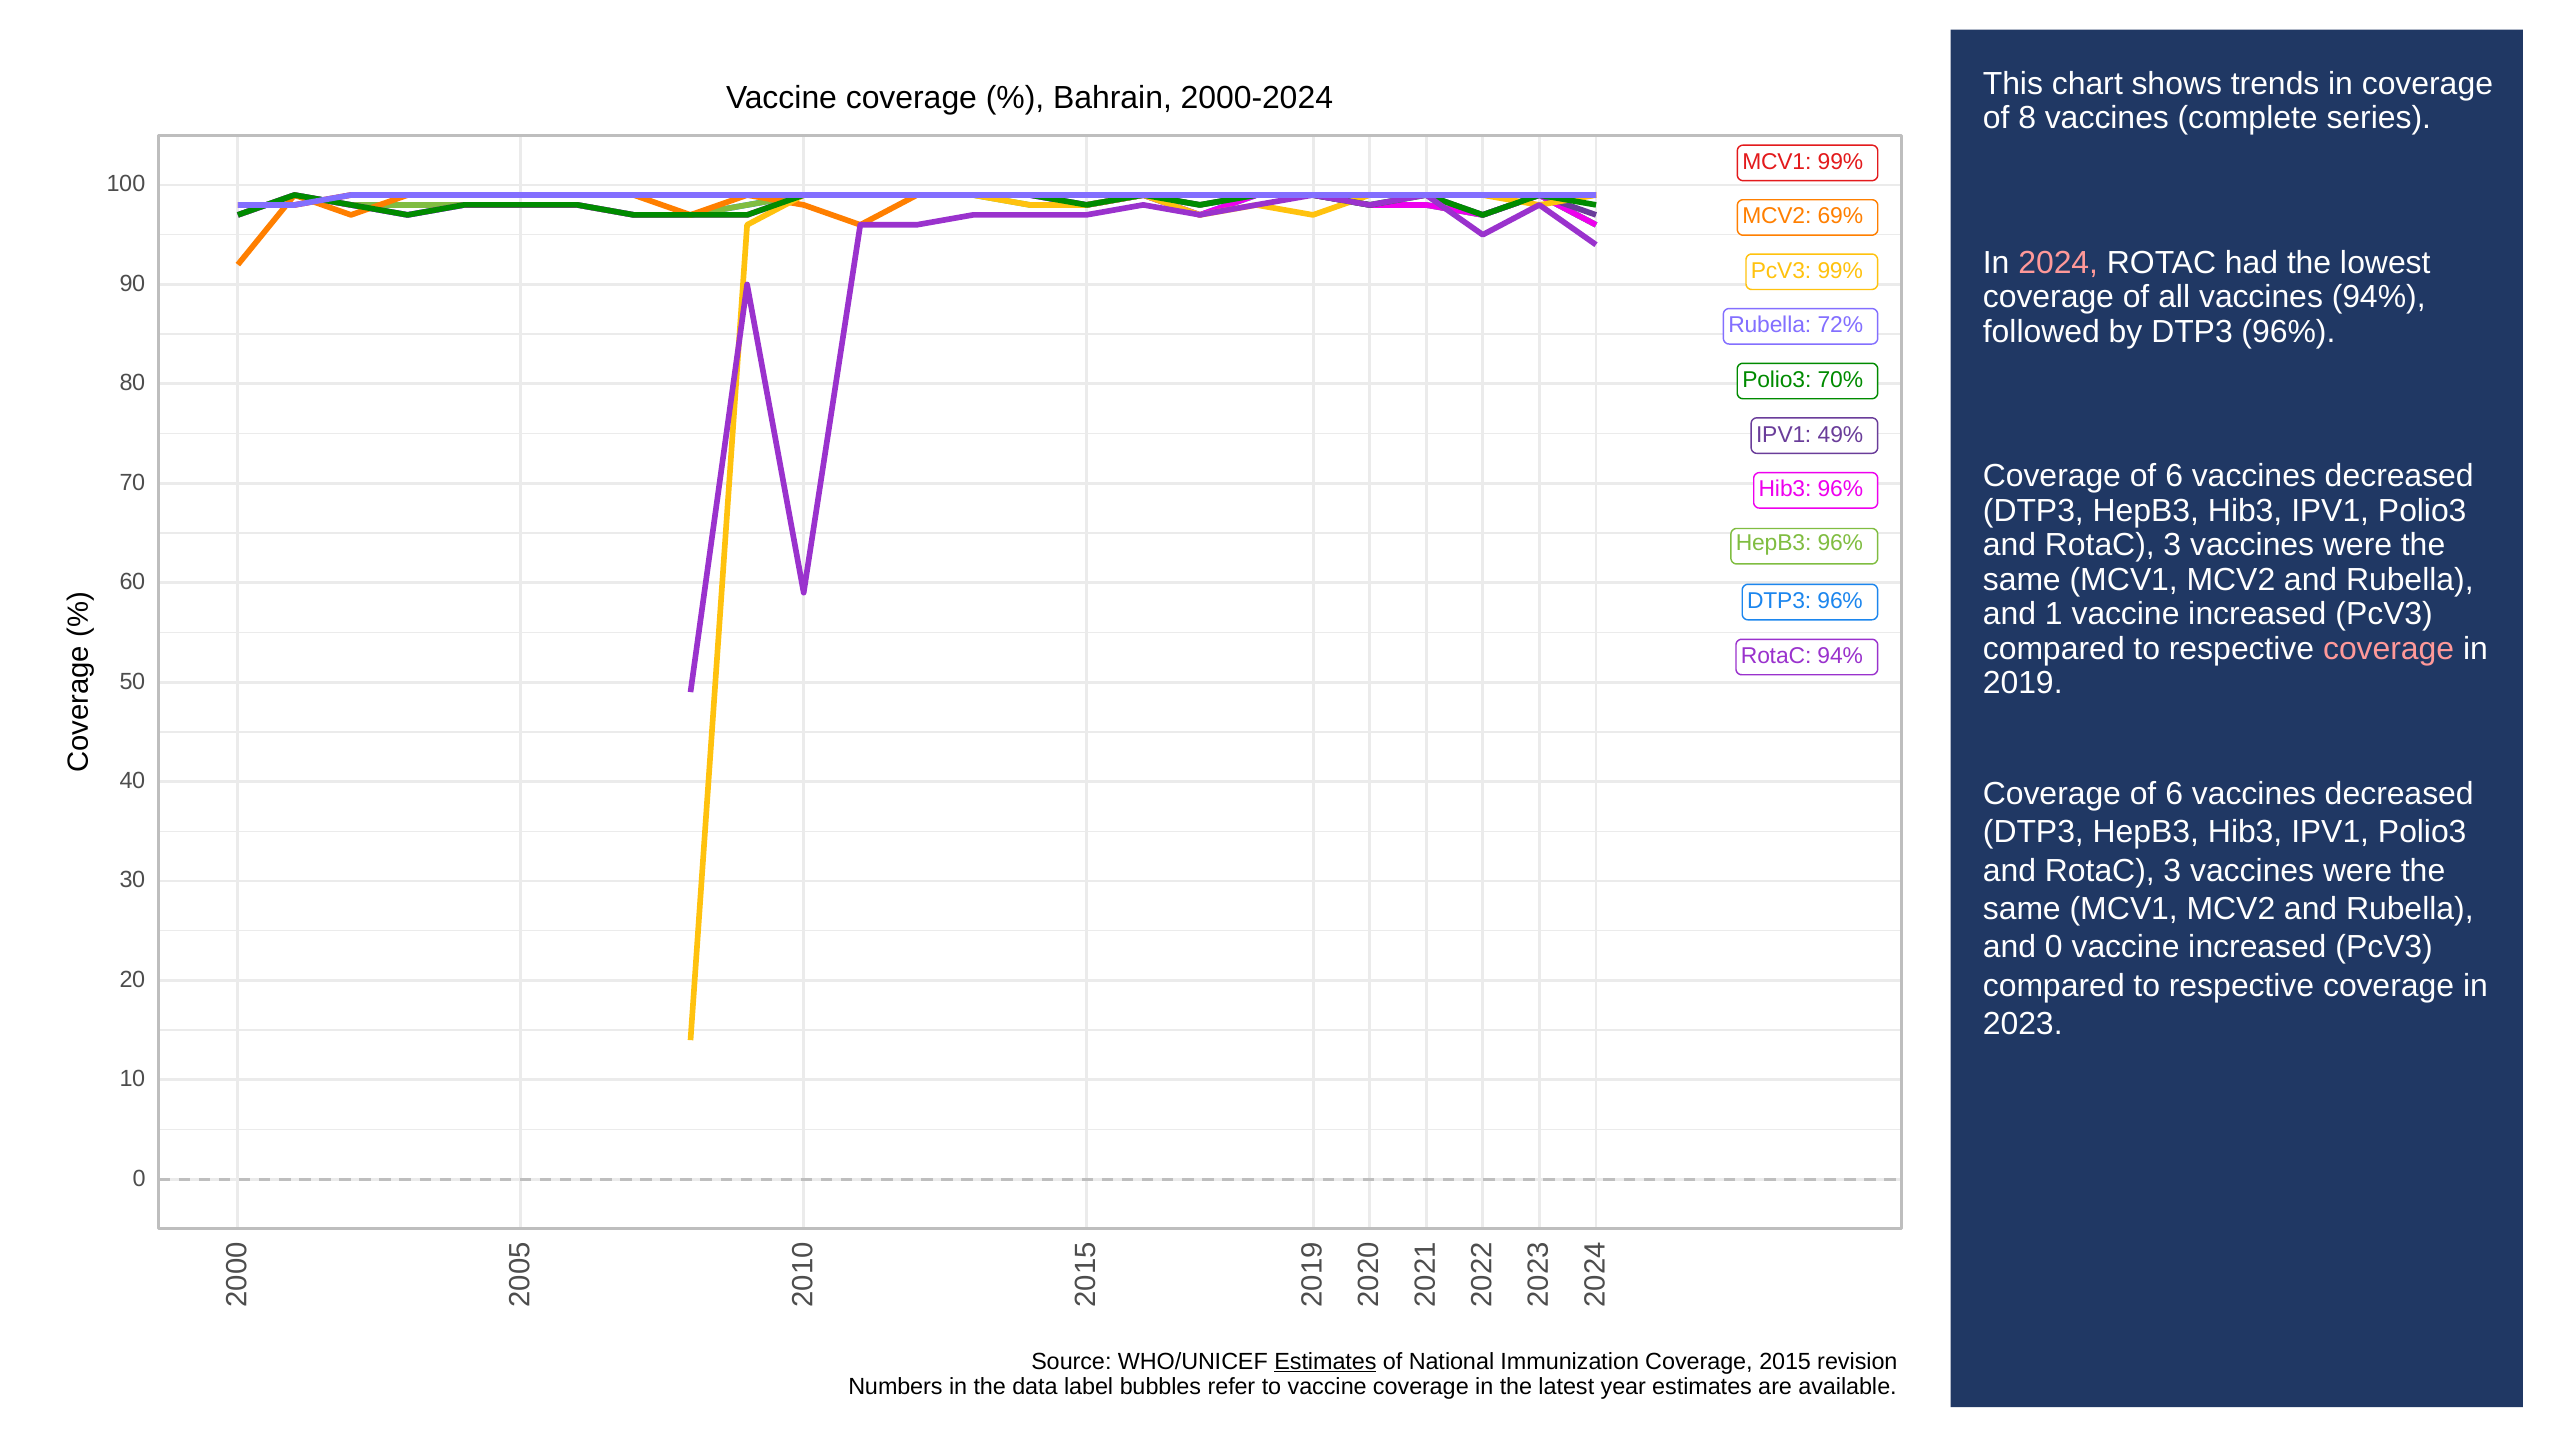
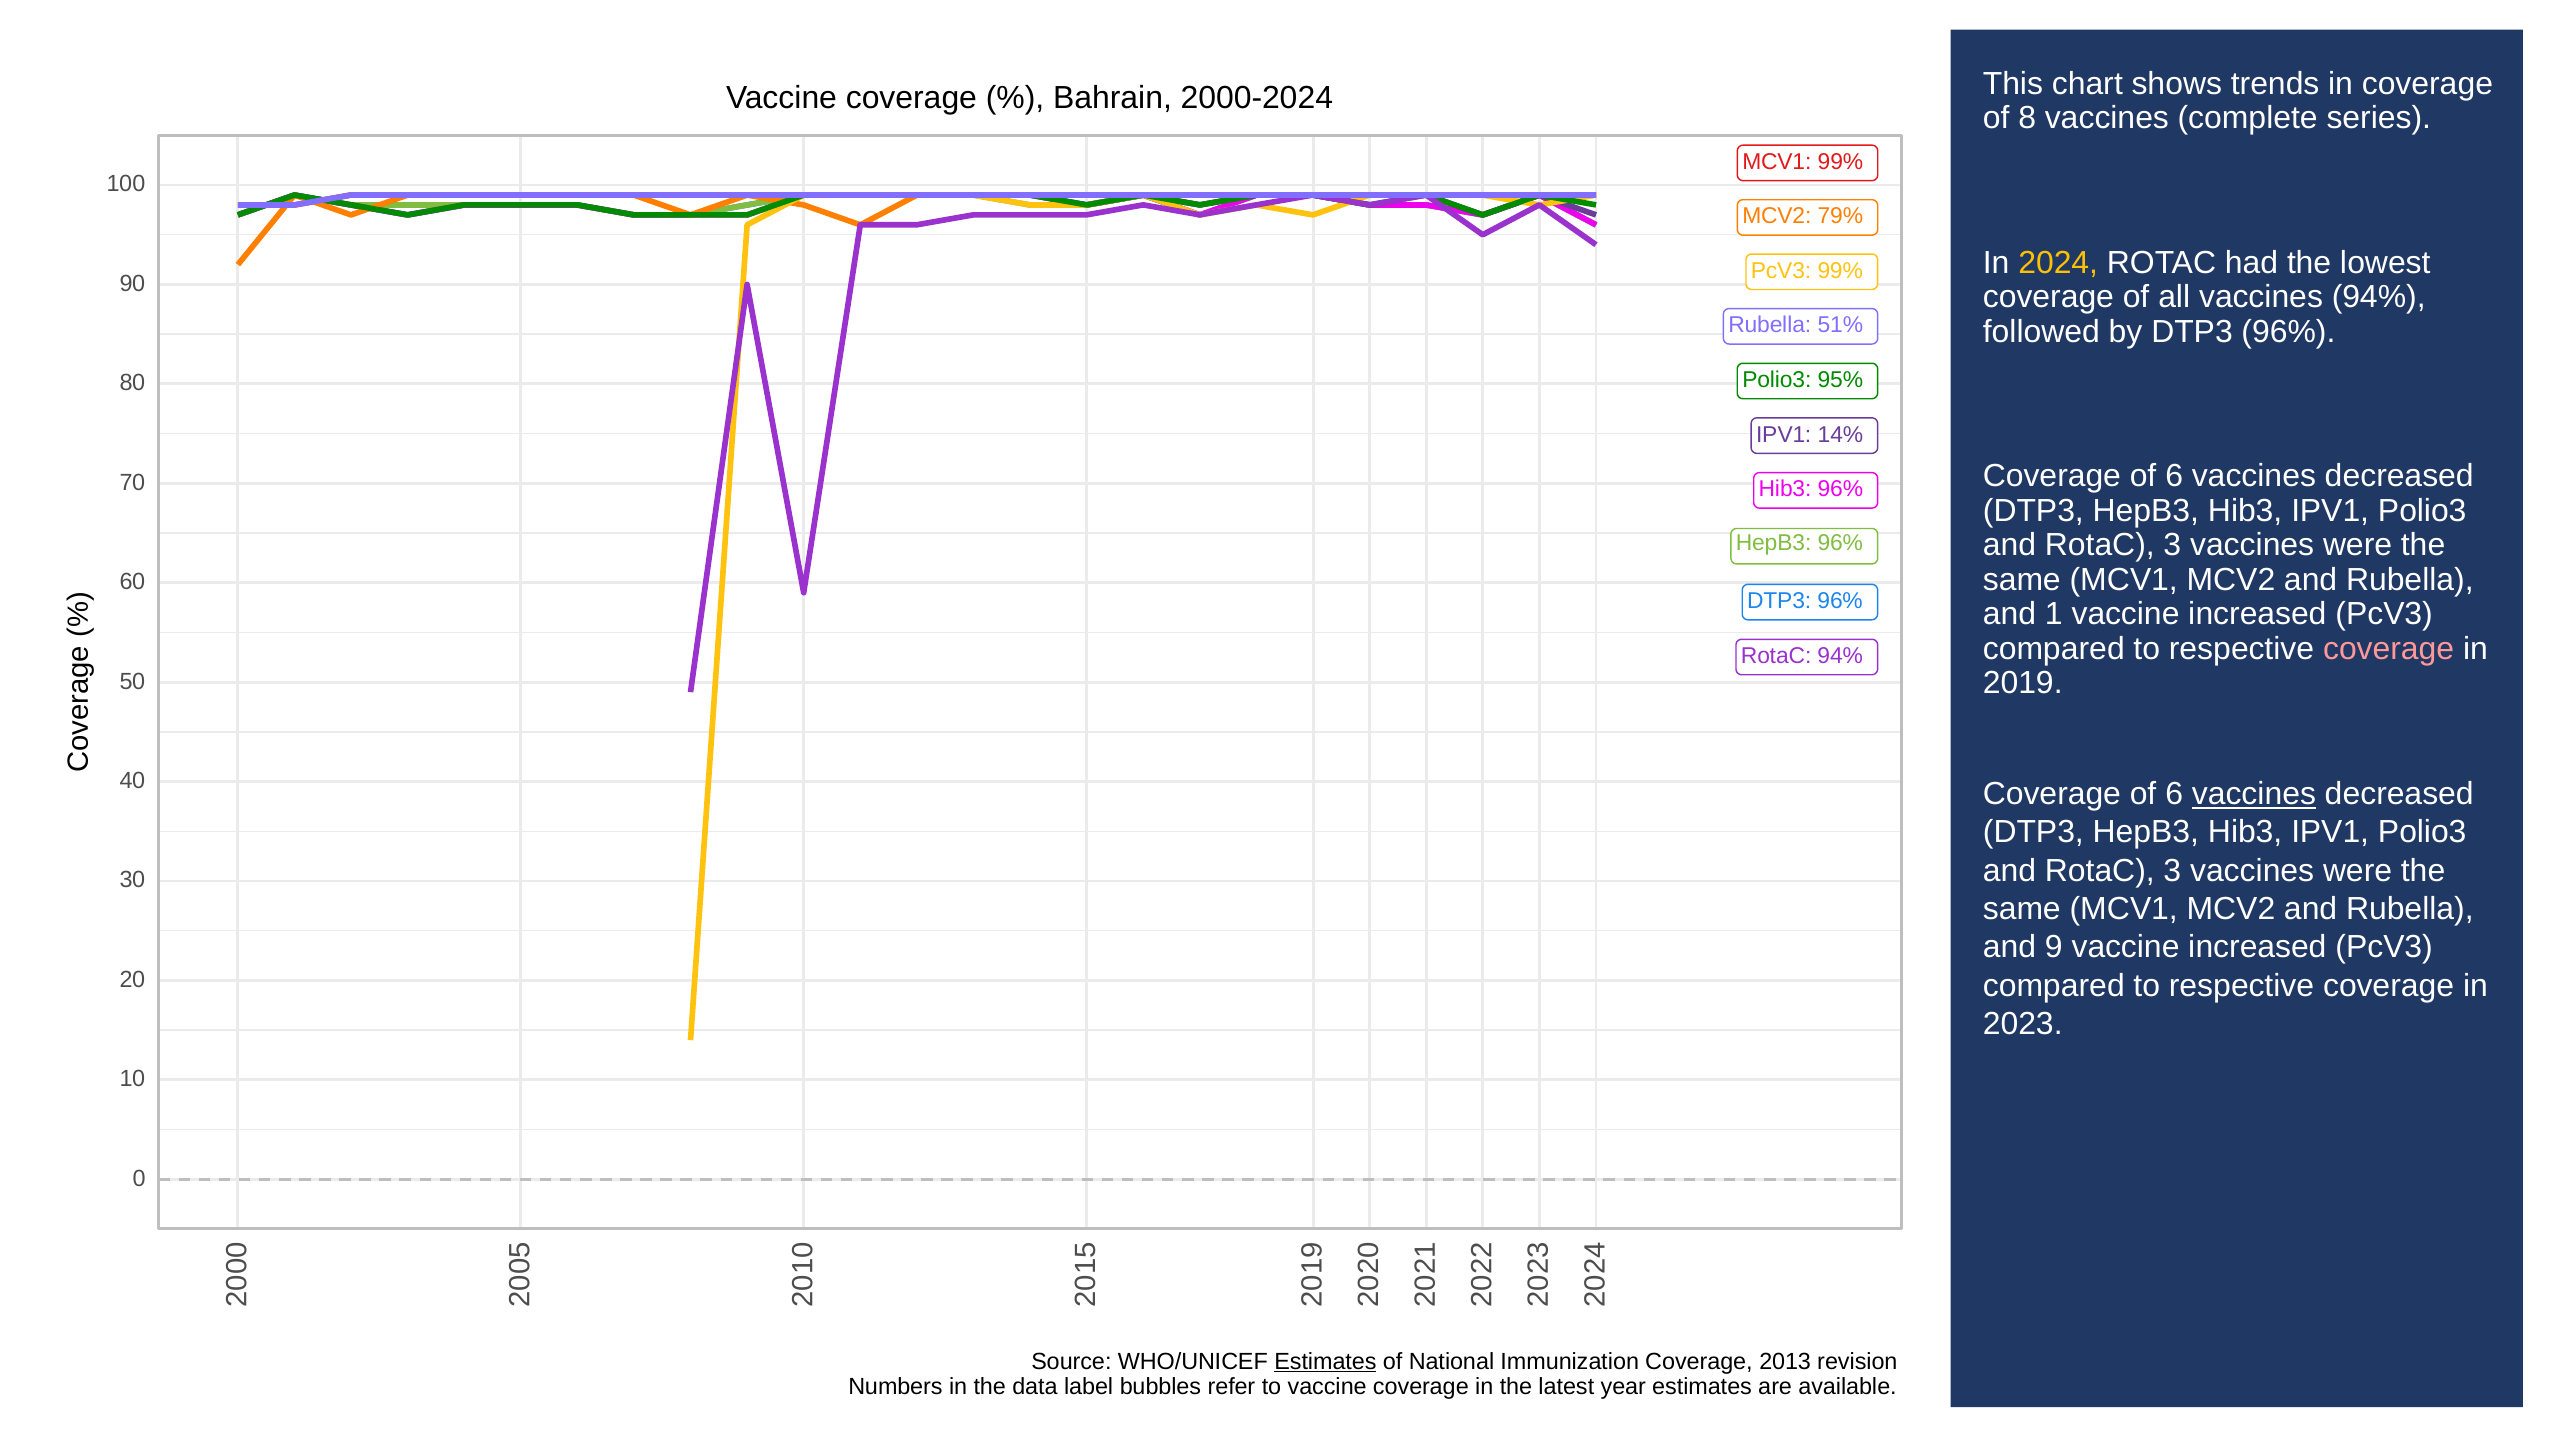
69%: 69% -> 79% (1840, 216)
2024 colour: pink -> yellow (2058, 263)
72%: 72% -> 51% (1840, 325)
70%: 70% -> 95% (1840, 380)
49%: 49% -> 14% (1840, 435)
vaccines underline: none -> present (2254, 794)
and 0: 0 -> 9 (2054, 947)
2015: 2015 -> 2013 (1785, 1361)
